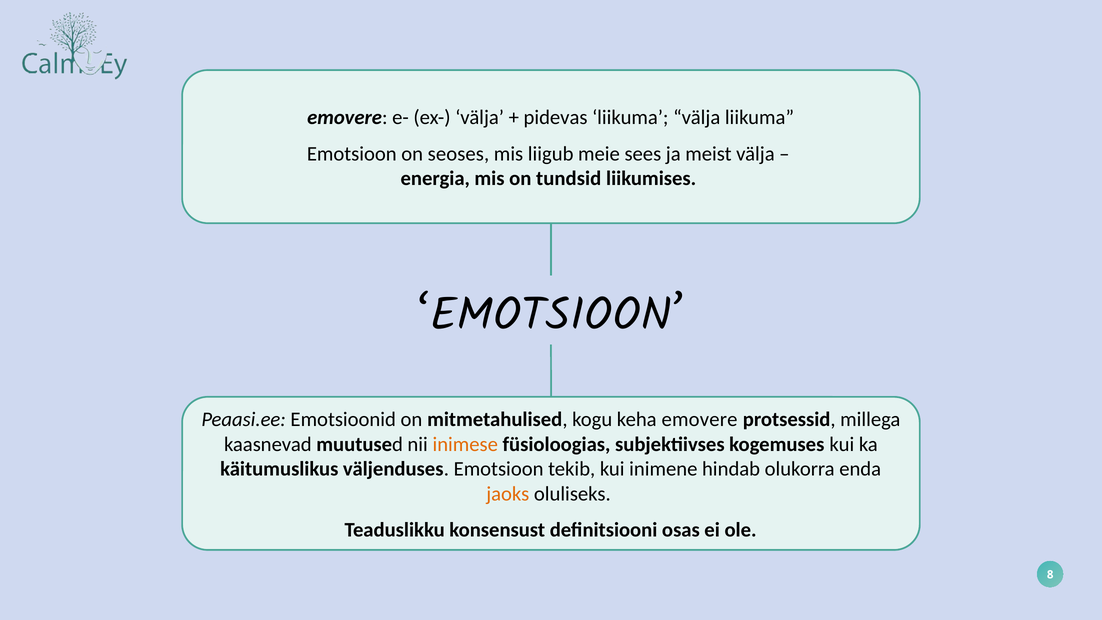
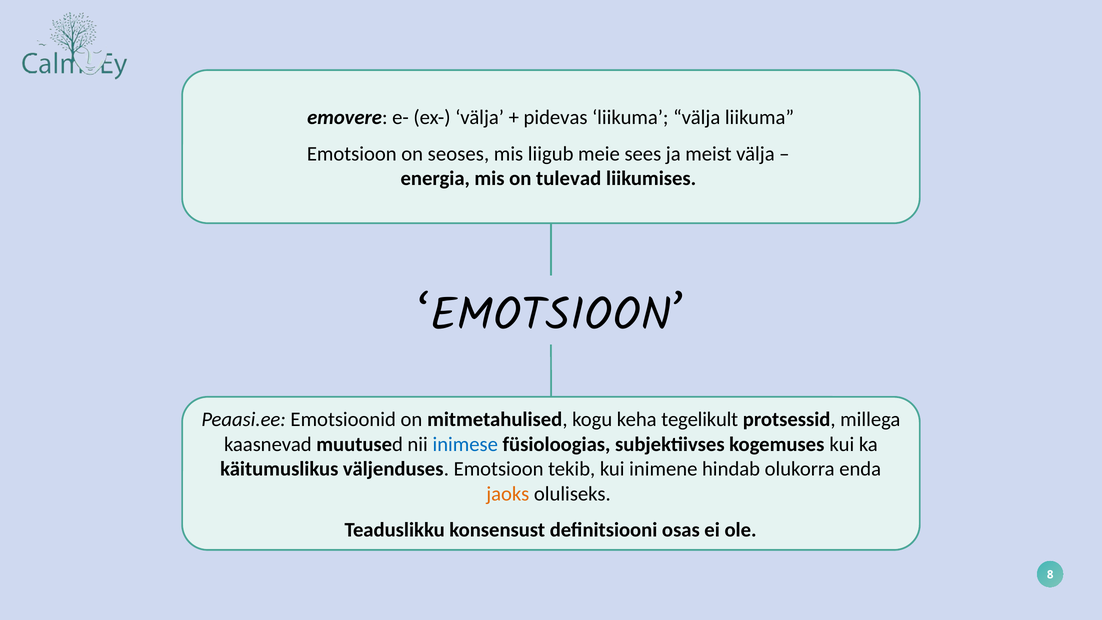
tundsid: tundsid -> tulevad (569, 179)
keha emovere: emovere -> tegelikult (700, 419)
inimese colour: orange -> blue (465, 444)
